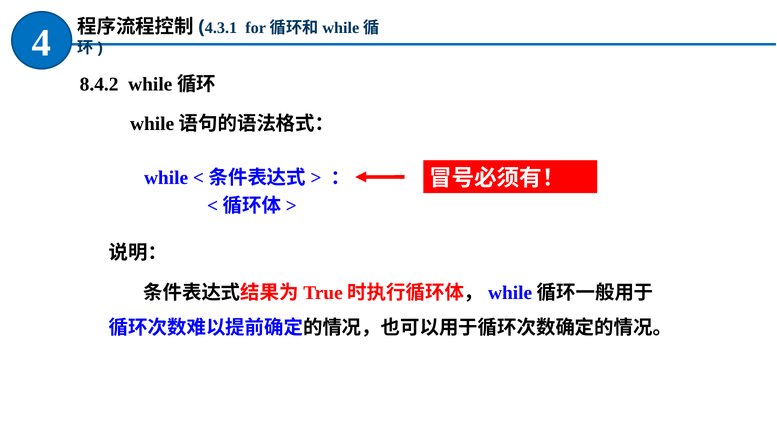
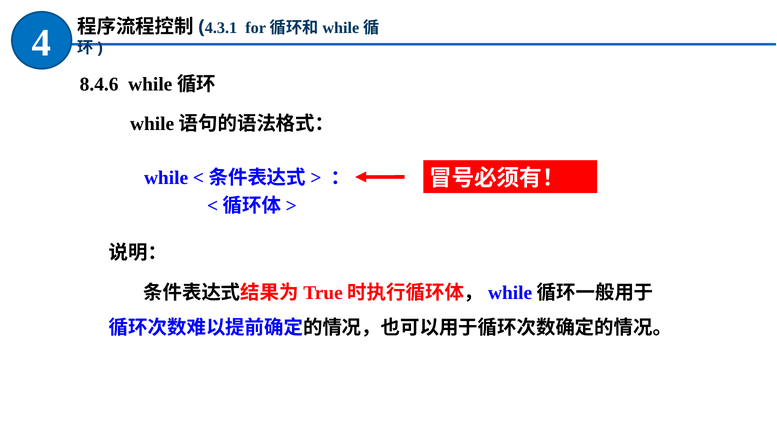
8.4.2: 8.4.2 -> 8.4.6 (99, 84)
